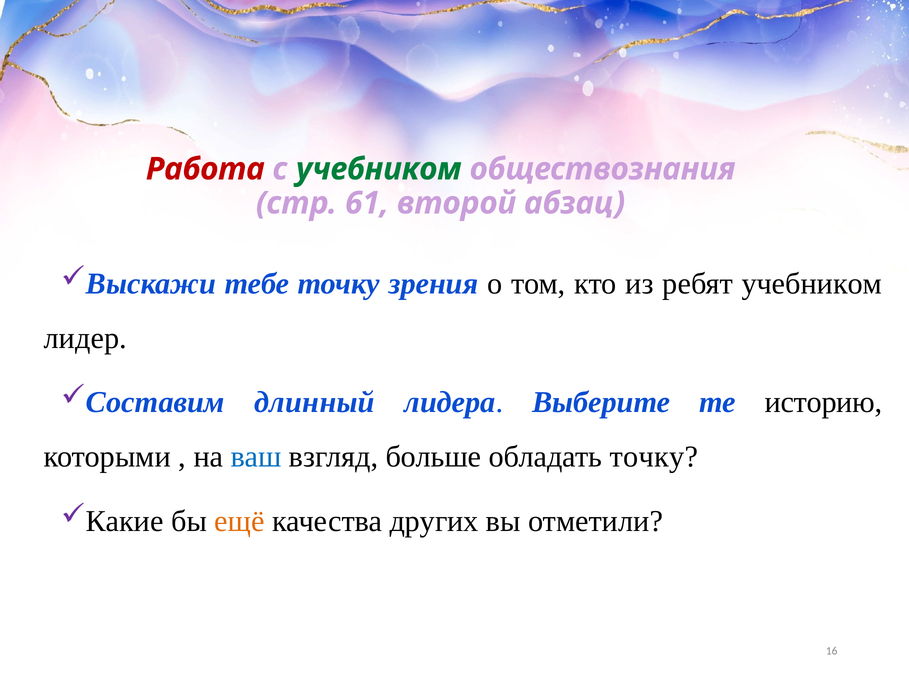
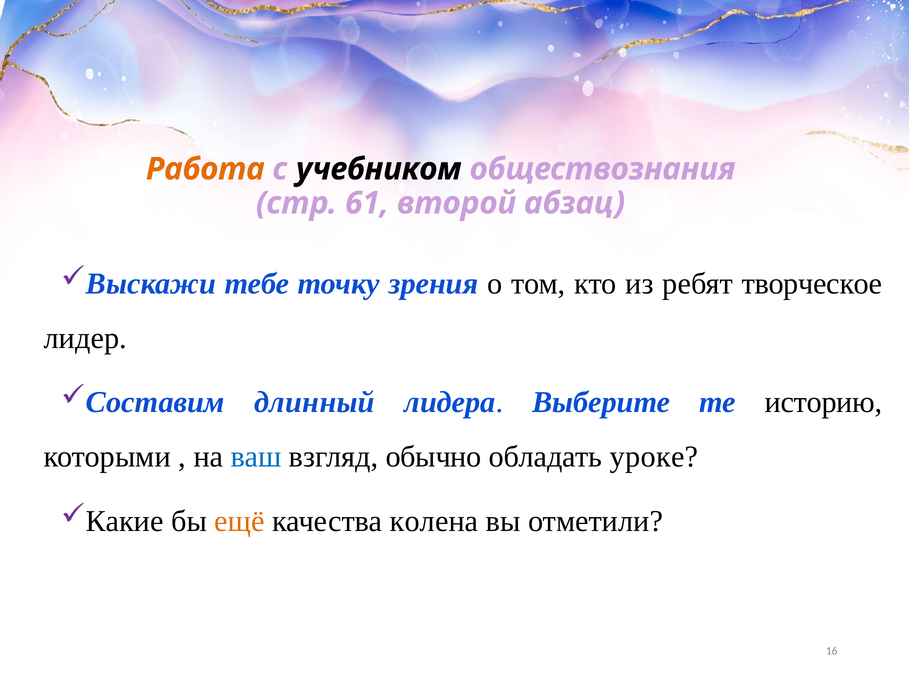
Работа colour: red -> orange (205, 169)
учебником colour: green -> black (379, 169)
ребят учебником: учебником -> творческое (812, 284)
больше: больше -> обычно (434, 457)
обладать точку: точку -> уроке (654, 457)
других: других -> колена (434, 521)
